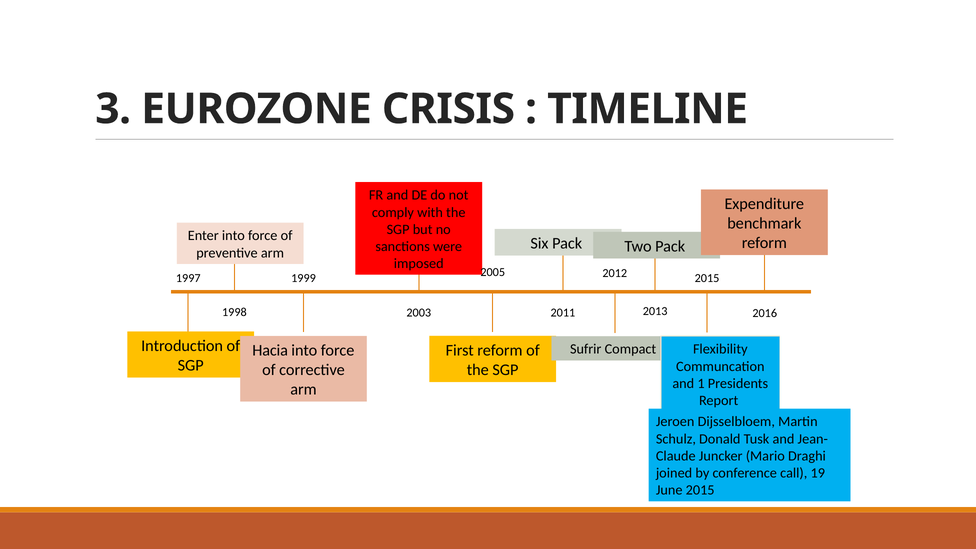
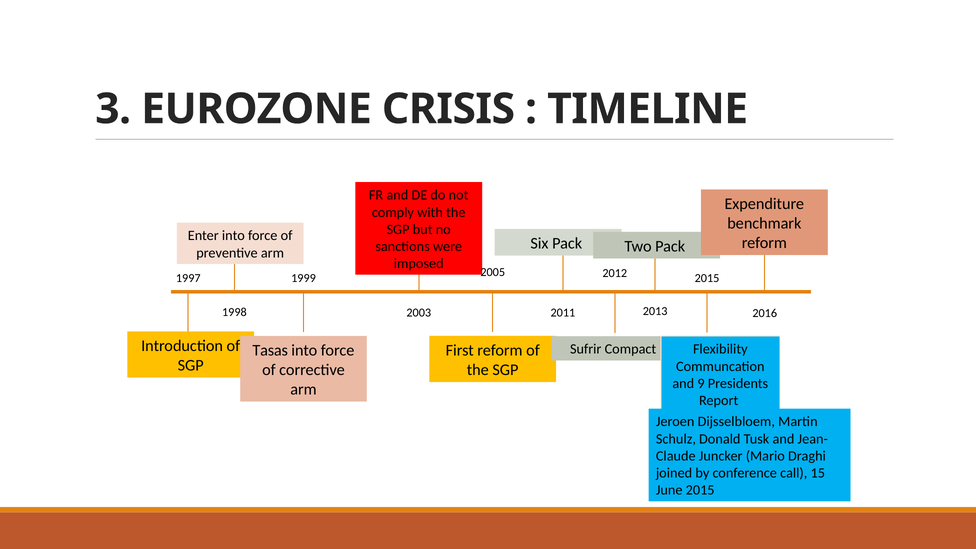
Hacia: Hacia -> Tasas (270, 350)
1: 1 -> 9 (701, 383)
19: 19 -> 15 (818, 473)
